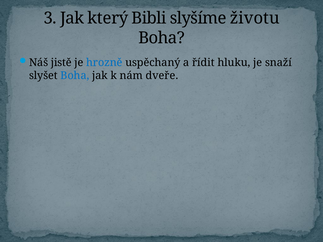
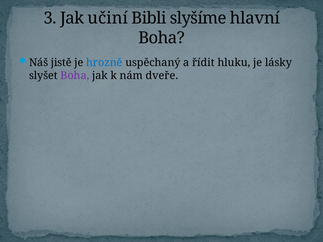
který: který -> učiní (108, 18)
životu: životu -> hlavní (255, 18)
snaží: snaží -> lásky (278, 63)
Boha colour: blue -> purple (75, 76)
